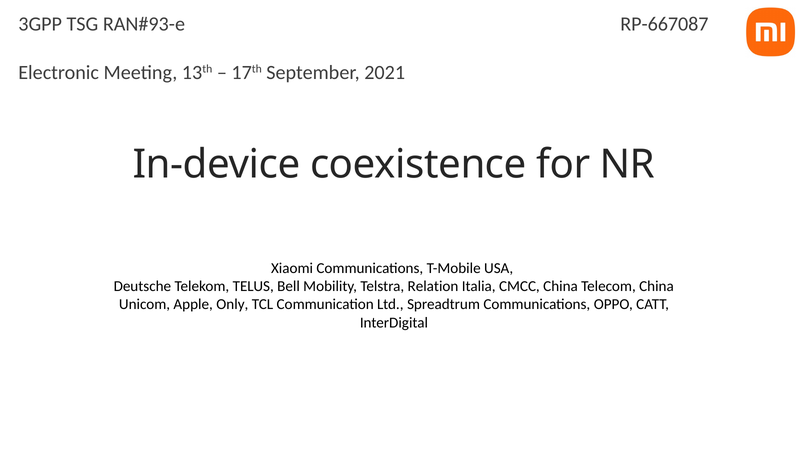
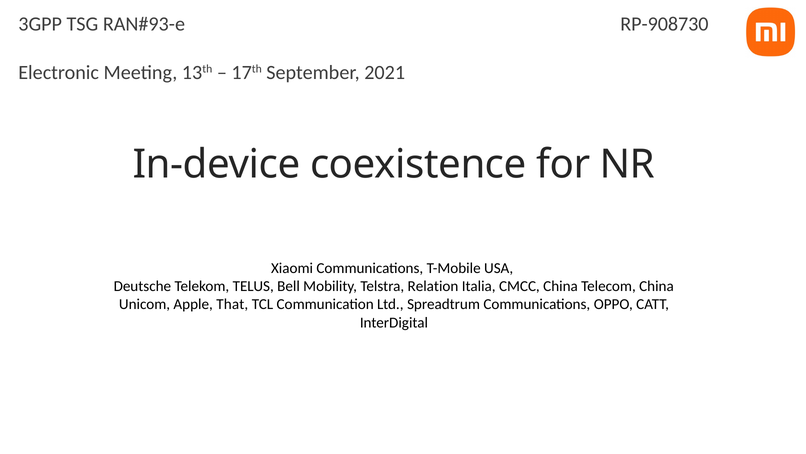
RP-667087: RP-667087 -> RP-908730 (664, 24)
Only: Only -> That (232, 304)
